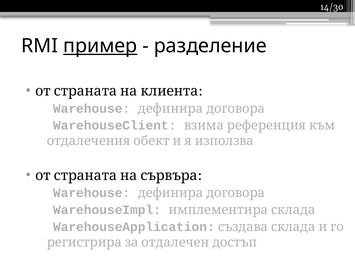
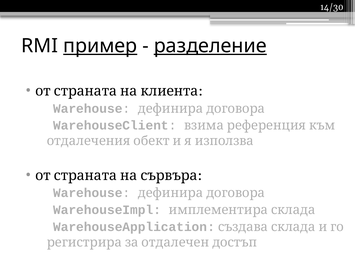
разделение underline: none -> present (210, 46)
